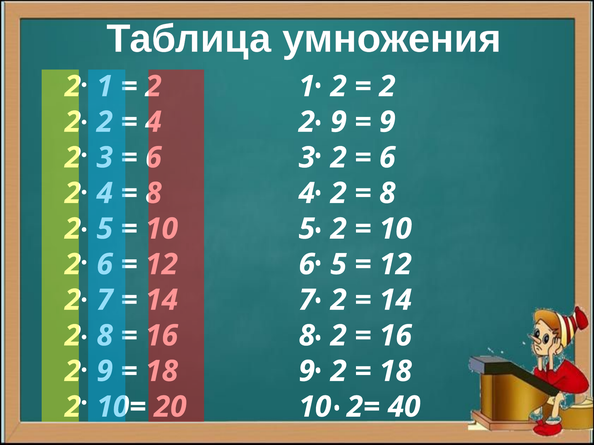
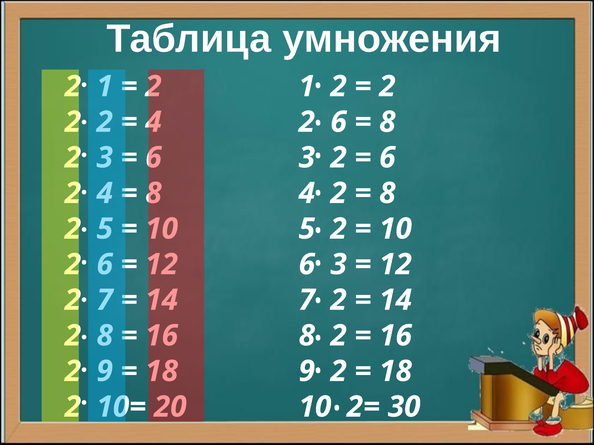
9: 9 -> 6 (339, 122)
9: 9 -> 8 (387, 122)
6 5: 5 -> 3 (339, 265)
40: 40 -> 30 (404, 407)
